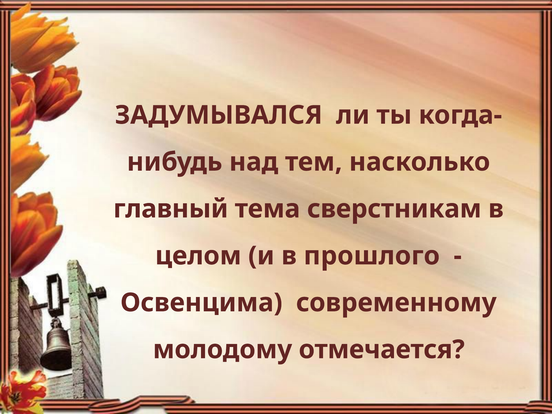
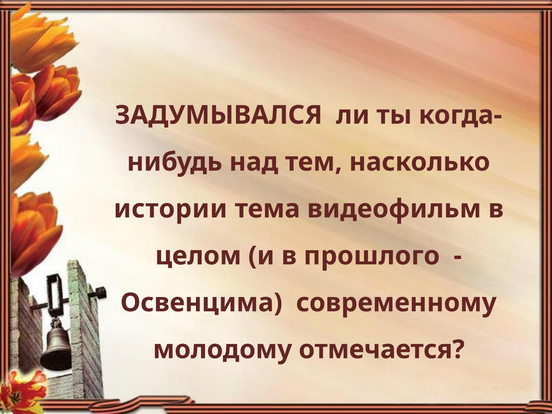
главный: главный -> истории (171, 209)
сверстникам: сверстникам -> видеофильм (394, 209)
